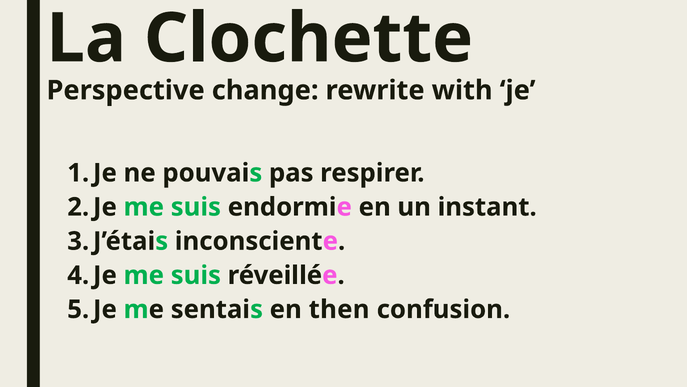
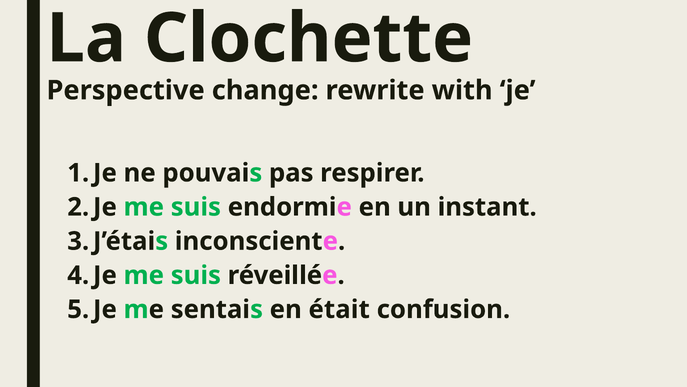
then: then -> était (339, 309)
